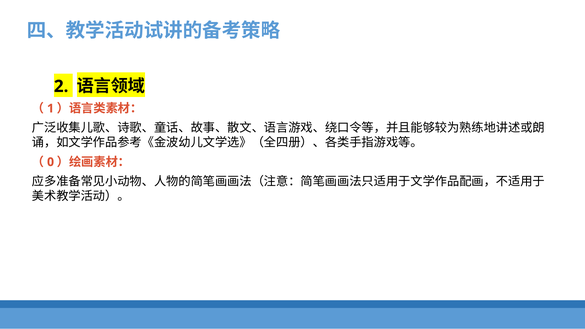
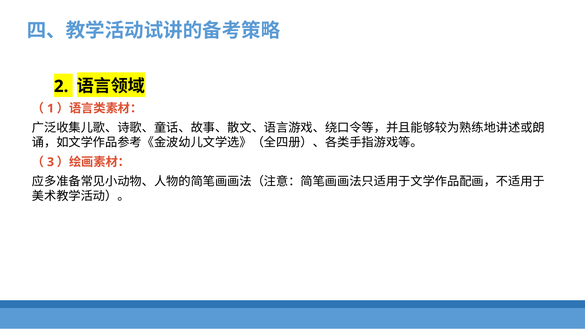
0: 0 -> 3 (51, 162)
